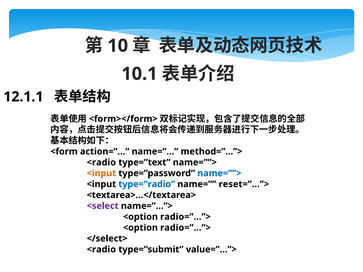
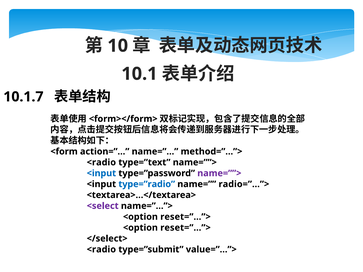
12.1.1: 12.1.1 -> 10.1.7 (23, 97)
<input colour: orange -> blue (101, 173)
name=””> colour: blue -> purple (219, 173)
reset=”…”>: reset=”…”> -> radio=”…”> (244, 184)
radio=”…”>: radio=”…”> -> reset=”…”> (186, 217)
radio=”…”>: radio=”…”> -> reset=”…”> (186, 228)
